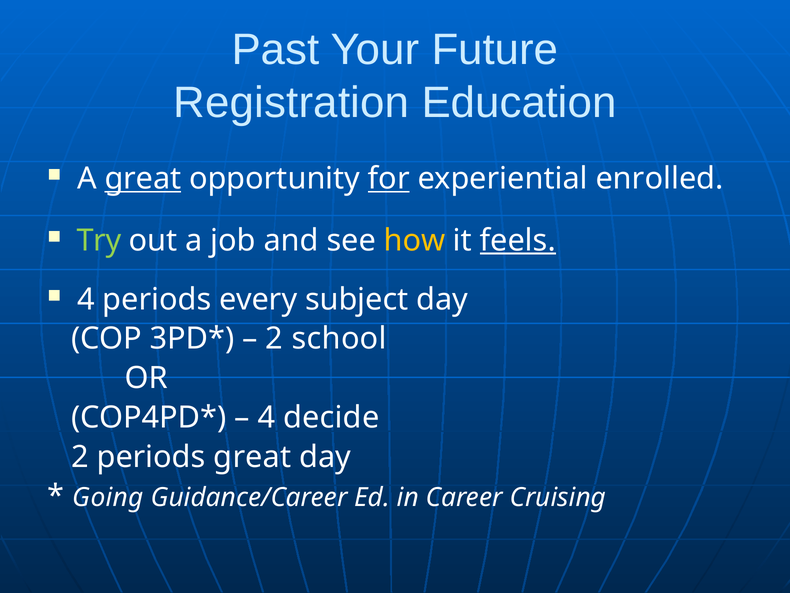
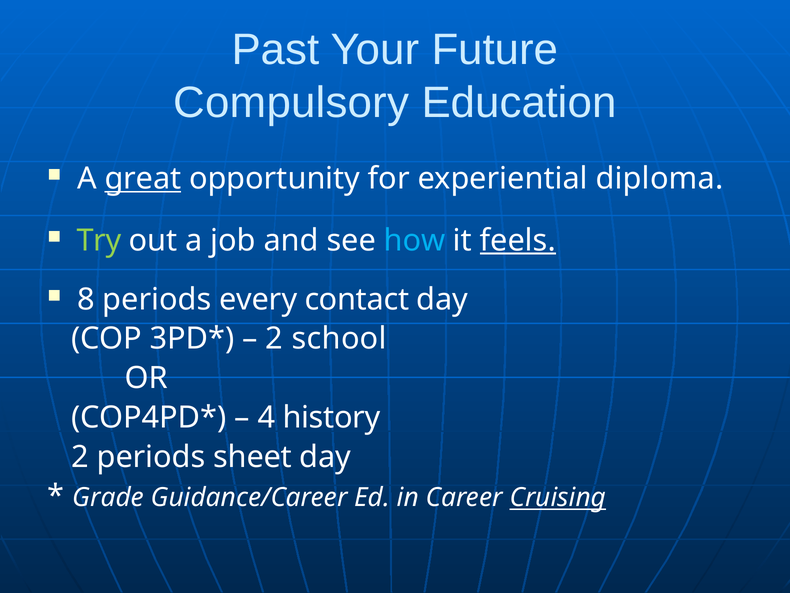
Registration: Registration -> Compulsory (291, 103)
for underline: present -> none (389, 178)
enrolled: enrolled -> diploma (660, 178)
how colour: yellow -> light blue (415, 240)
4: 4 -> 8 (86, 299)
subject: subject -> contact (357, 299)
decide: decide -> history (331, 417)
periods great: great -> sheet (253, 457)
Going: Going -> Grade (108, 497)
Cruising underline: none -> present (558, 497)
